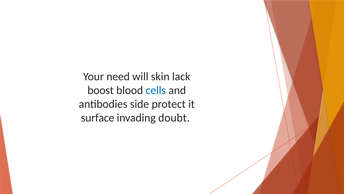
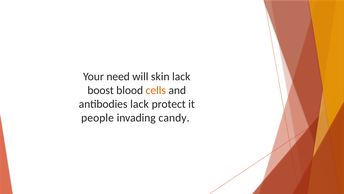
cells colour: blue -> orange (156, 90)
antibodies side: side -> lack (139, 104)
surface: surface -> people (98, 118)
doubt: doubt -> candy (174, 118)
